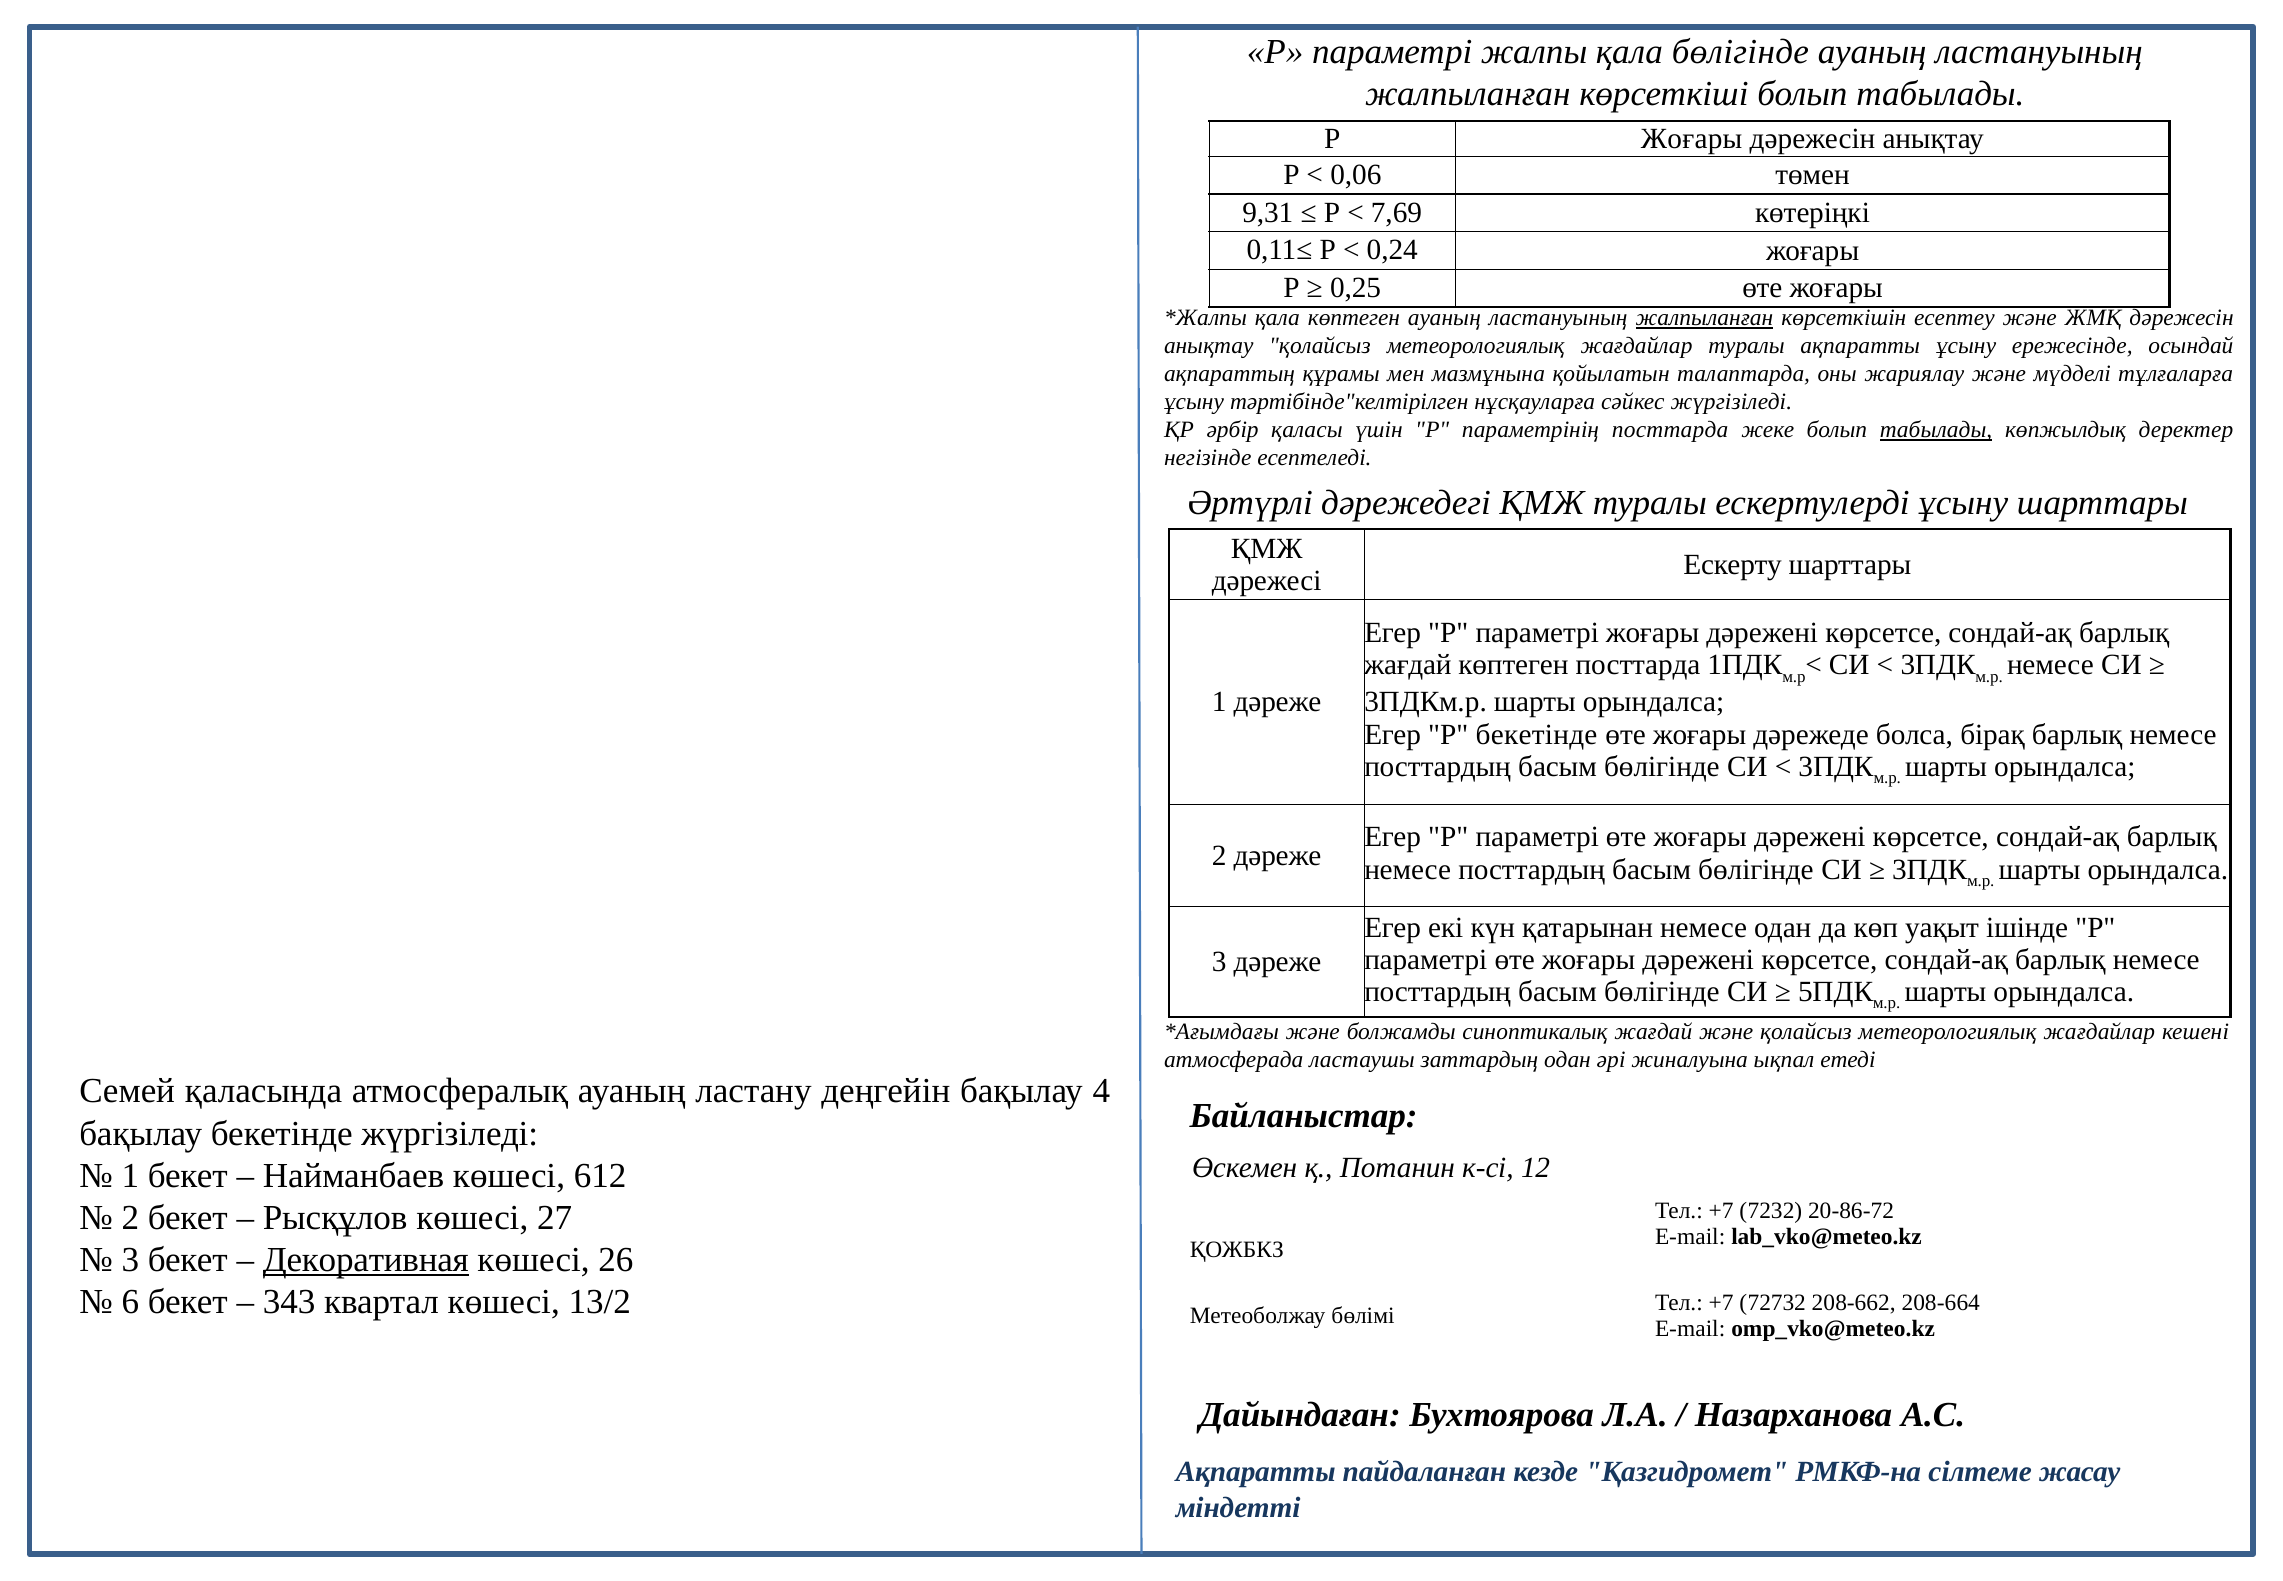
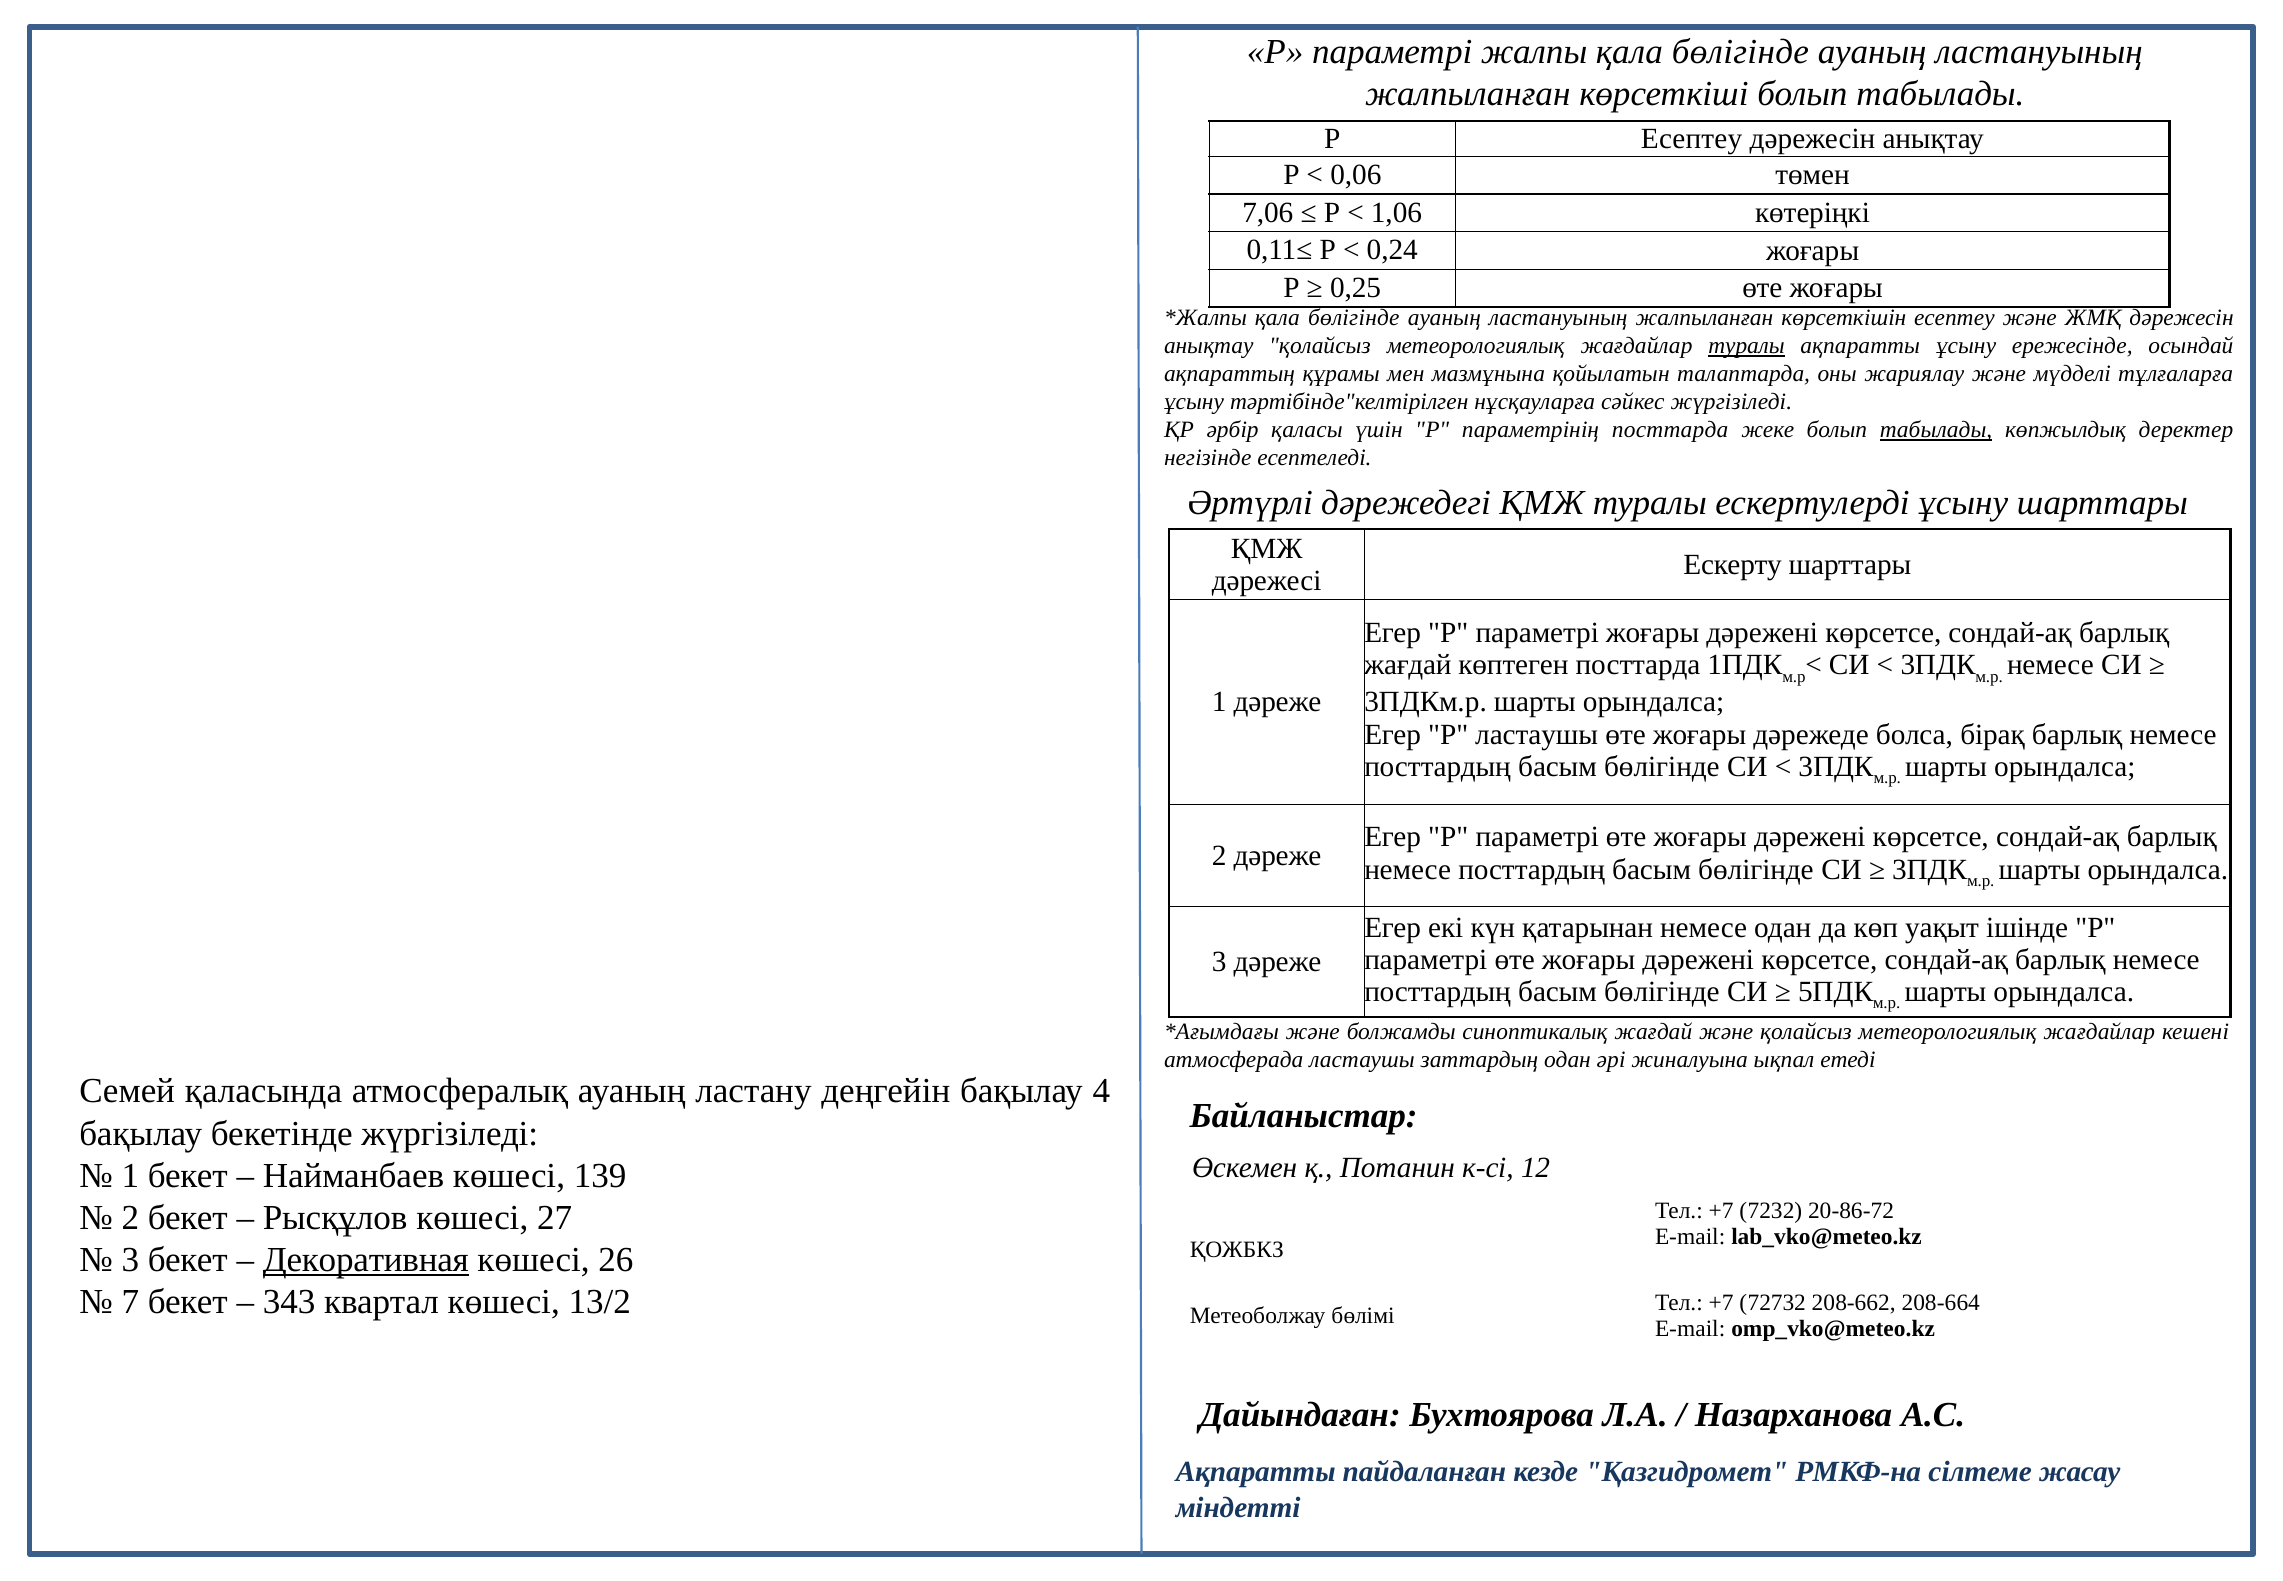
Р Жоғары: Жоғары -> Есептеу (1692, 139)
9,31: 9,31 -> 7,06 (1268, 212)
7,69: 7,69 -> 1,06 (1396, 212)
көптеген: көптеген -> бөлігінде (1354, 318)
жалпыланған underline: present -> none (1704, 318)
туралы underline: none -> present (1747, 346)
P бекетінде: бекетінде -> ластаушы (1537, 734)
612: 612 -> 139 (600, 1175)
6: 6 -> 7 (130, 1302)
